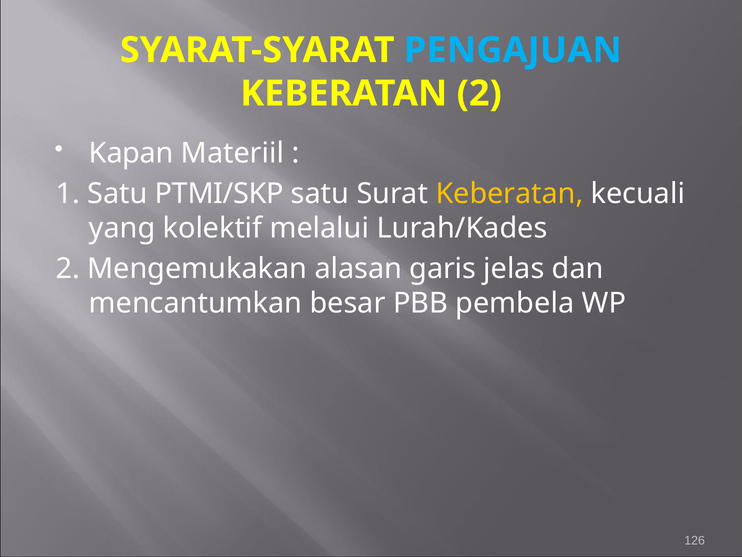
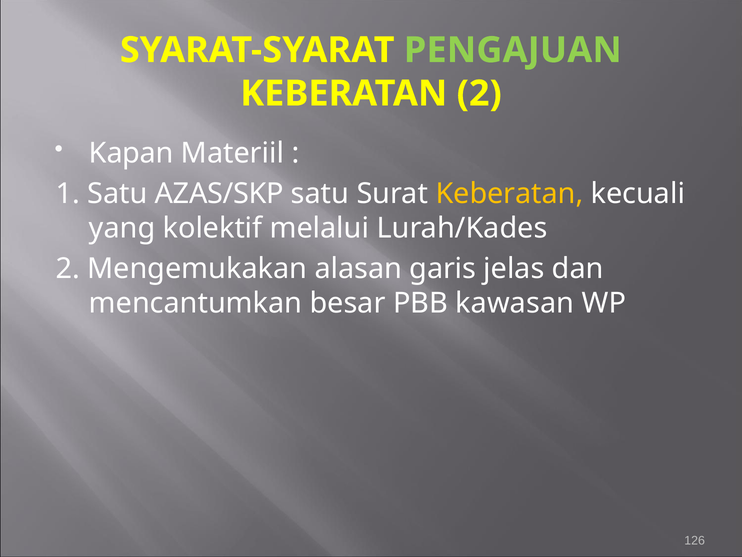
PENGAJUAN colour: light blue -> light green (513, 50)
PTMI/SKP: PTMI/SKP -> AZAS/SKP (219, 193)
pembela: pembela -> kawasan (515, 303)
